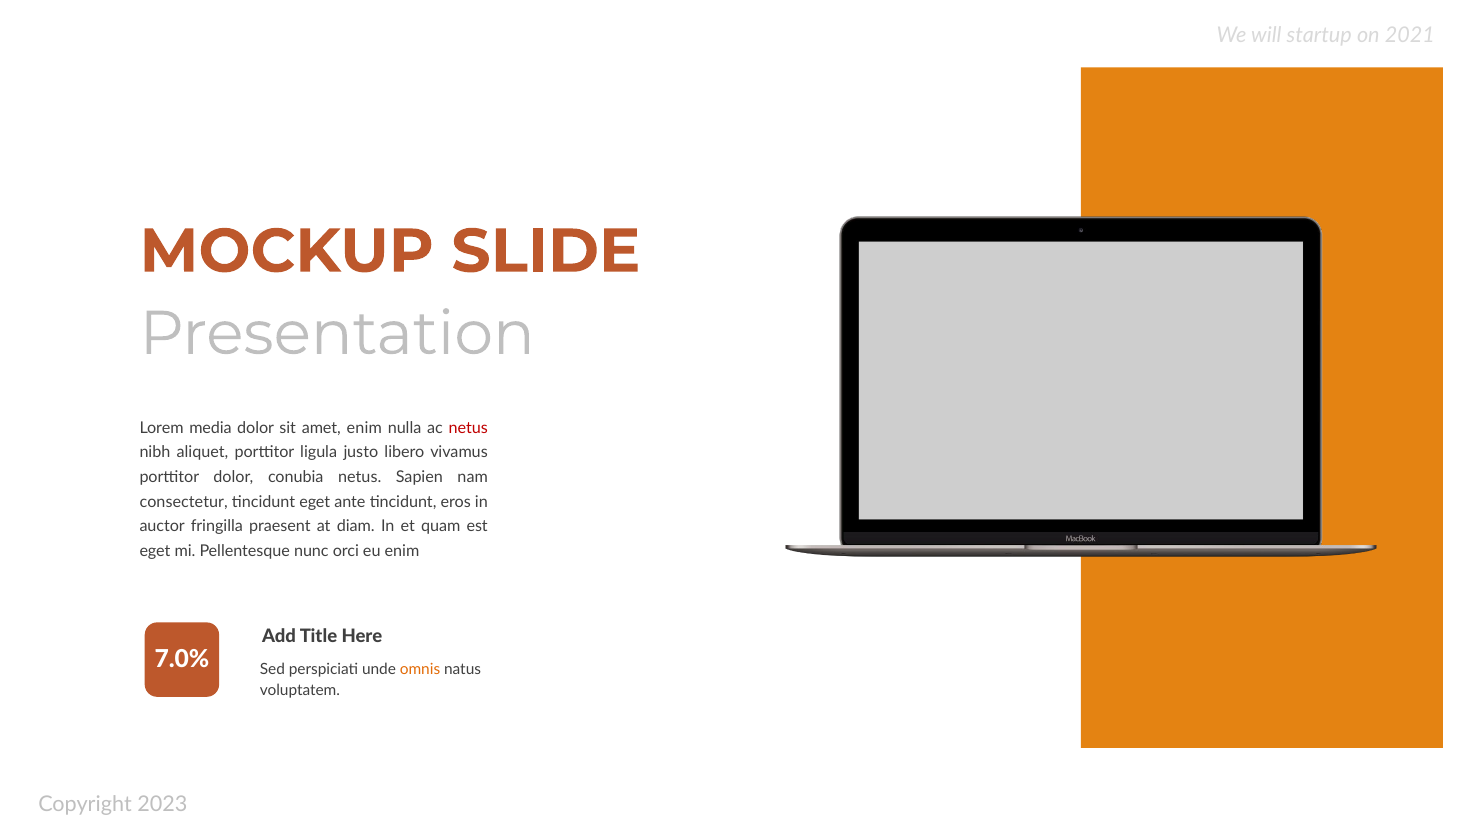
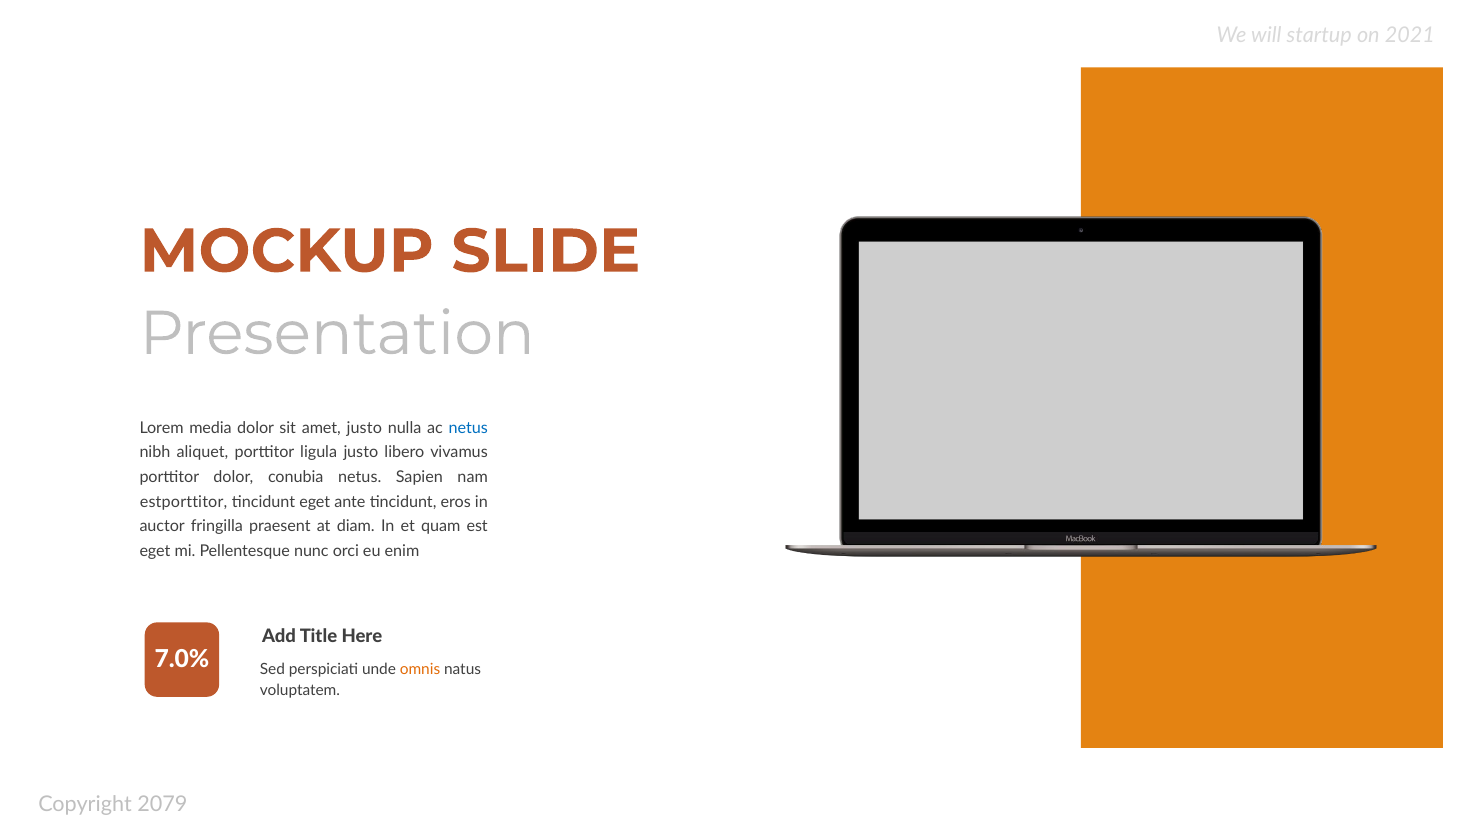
amet enim: enim -> justo (364, 428)
netus colour: red -> blue (468, 428)
consectetur: consectetur -> estporttitor (184, 502)
2023: 2023 -> 2079 (162, 804)
